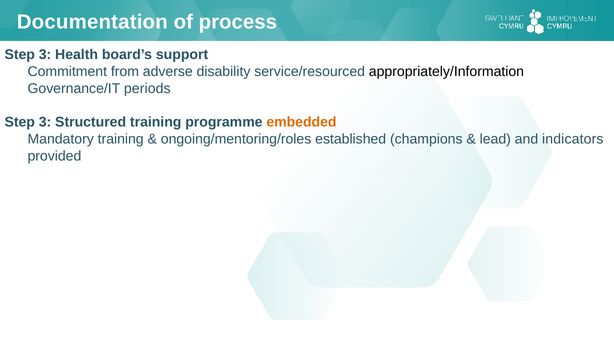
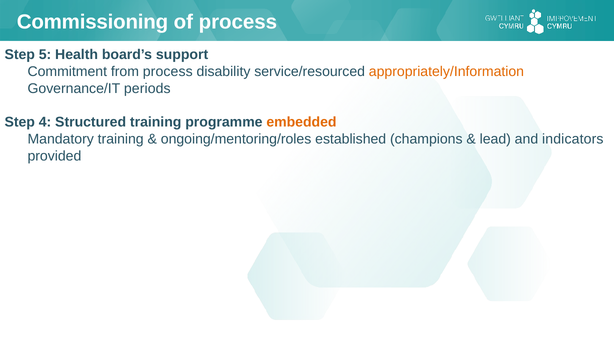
Documentation: Documentation -> Commissioning (92, 22)
3: 3 -> 5 (45, 55)
from adverse: adverse -> process (168, 72)
appropriately/Information colour: black -> orange (446, 72)
3: 3 -> 4 (45, 122)
